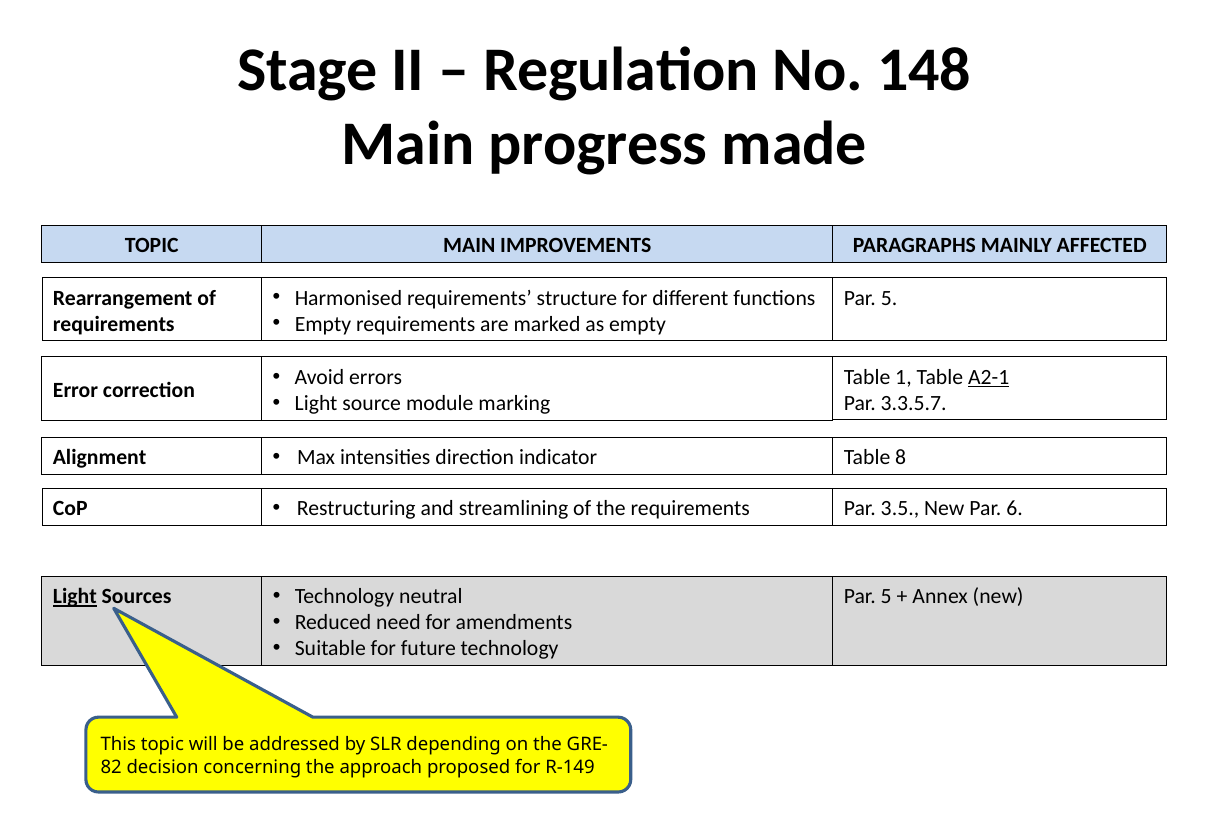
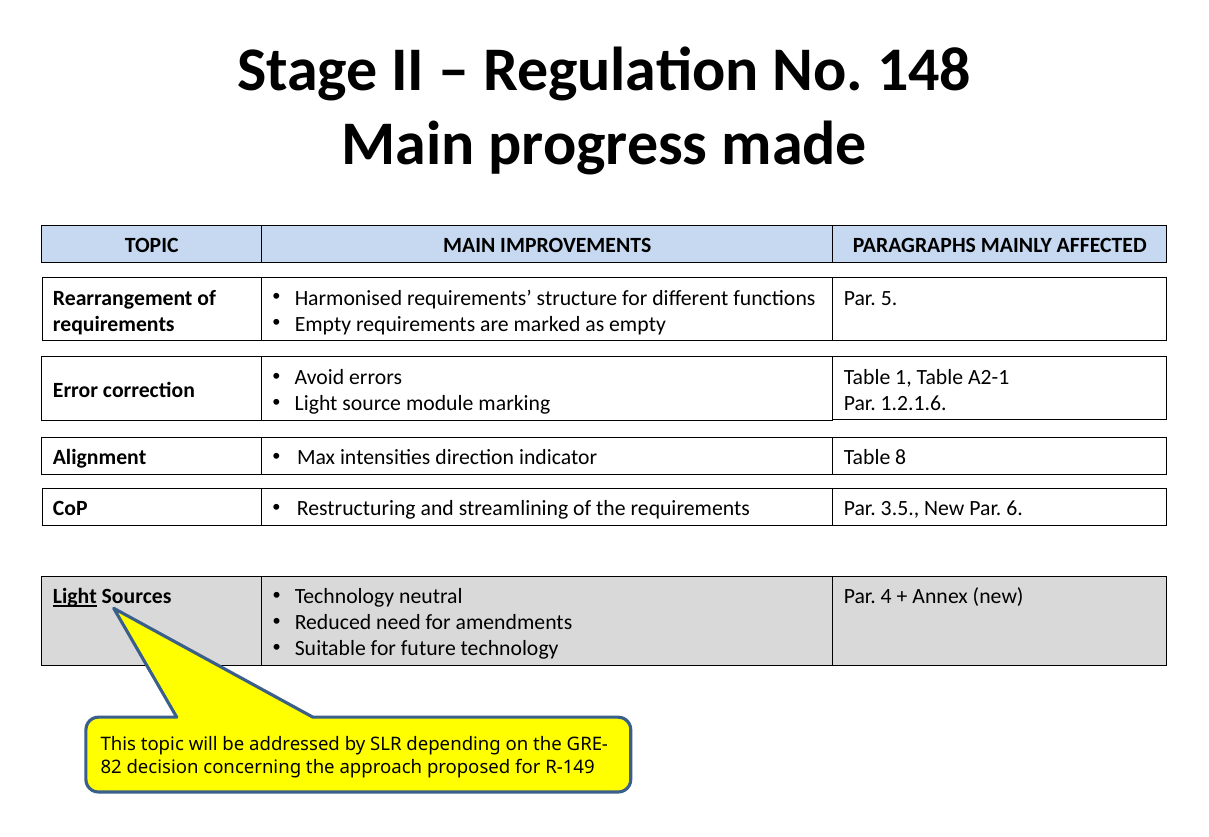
A2-1 underline: present -> none (989, 377)
3.3.5.7: 3.3.5.7 -> 1.2.1.6 (914, 403)
5: 5 -> 4 (886, 597)
